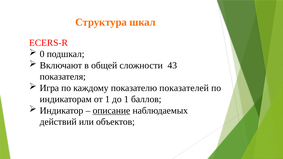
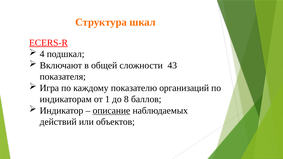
ECERS-R underline: none -> present (48, 43)
0: 0 -> 4 (42, 54)
показателей: показателей -> организаций (184, 88)
до 1: 1 -> 8 (126, 99)
